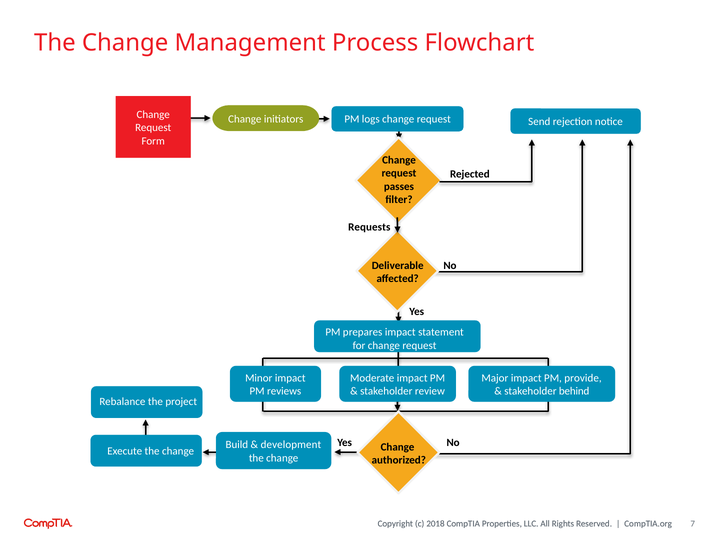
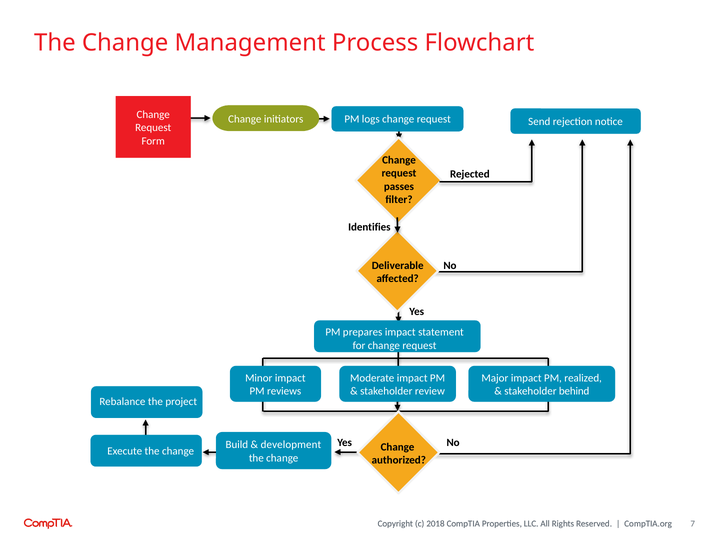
Requests: Requests -> Identifies (369, 227)
provide: provide -> realized (583, 377)
